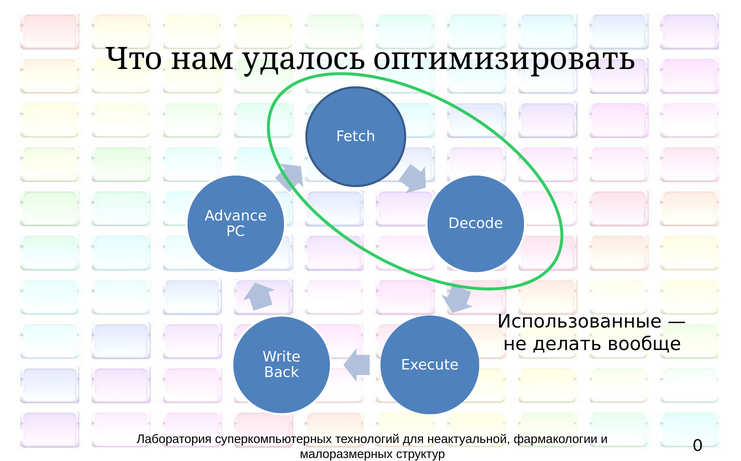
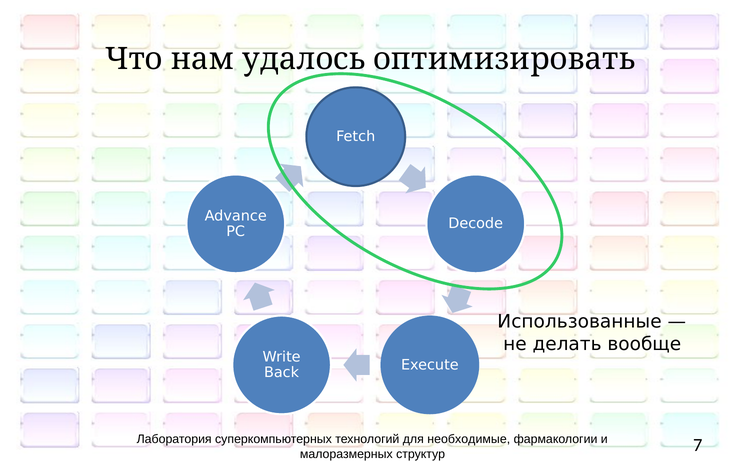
неактуальной: неактуальной -> необходимые (469, 439)
0: 0 -> 7 (698, 445)
